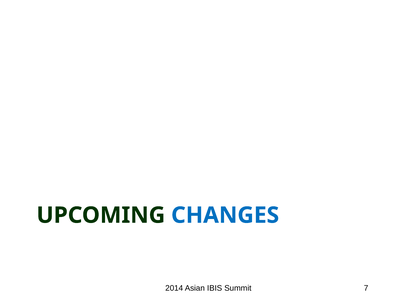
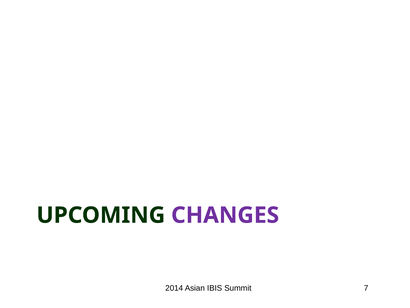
CHANGES colour: blue -> purple (225, 215)
